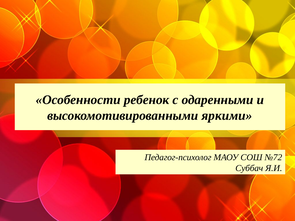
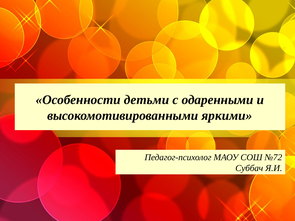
ребенок: ребенок -> детьми (147, 100)
